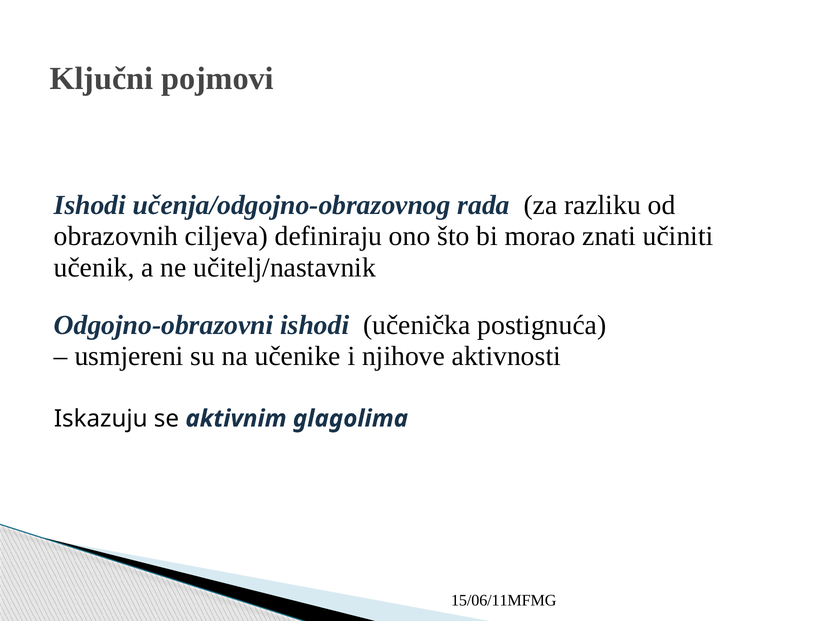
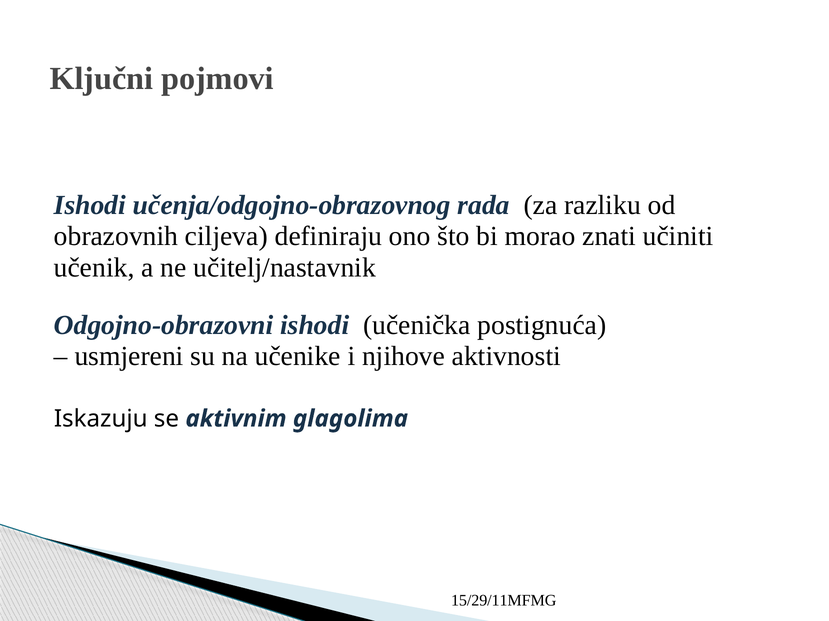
15/06/11MFMG: 15/06/11MFMG -> 15/29/11MFMG (504, 601)
